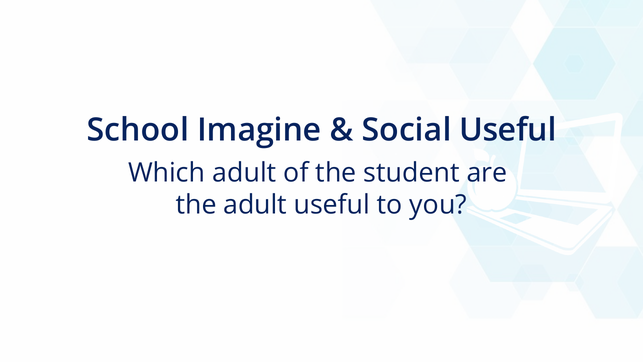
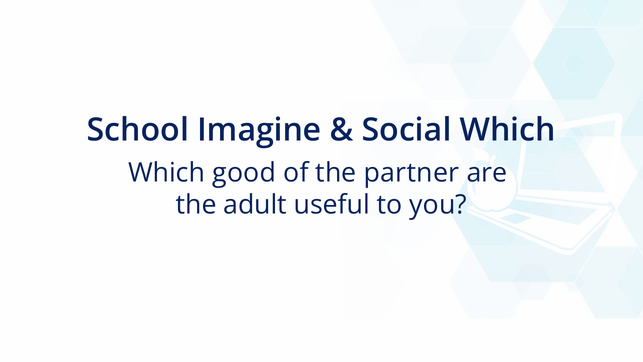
Social Useful: Useful -> Which (508, 130)
Which adult: adult -> good (244, 173)
student: student -> partner (411, 173)
